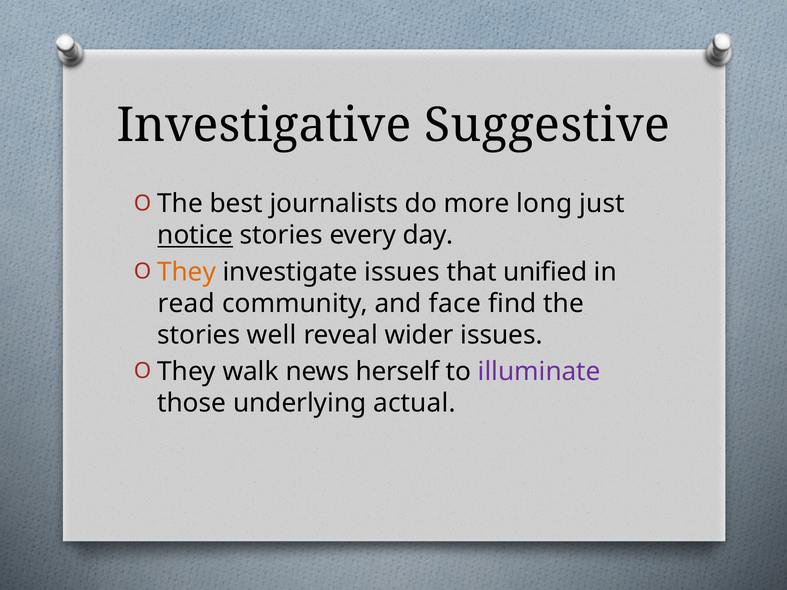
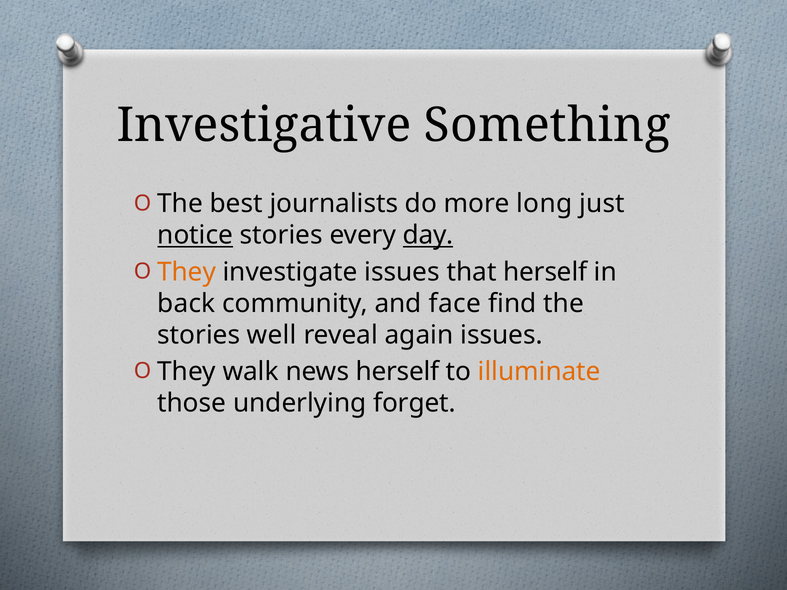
Suggestive: Suggestive -> Something (547, 125)
day underline: none -> present (428, 235)
that unified: unified -> herself (545, 272)
read: read -> back (186, 304)
wider: wider -> again (419, 335)
illuminate colour: purple -> orange (539, 372)
actual: actual -> forget (415, 403)
